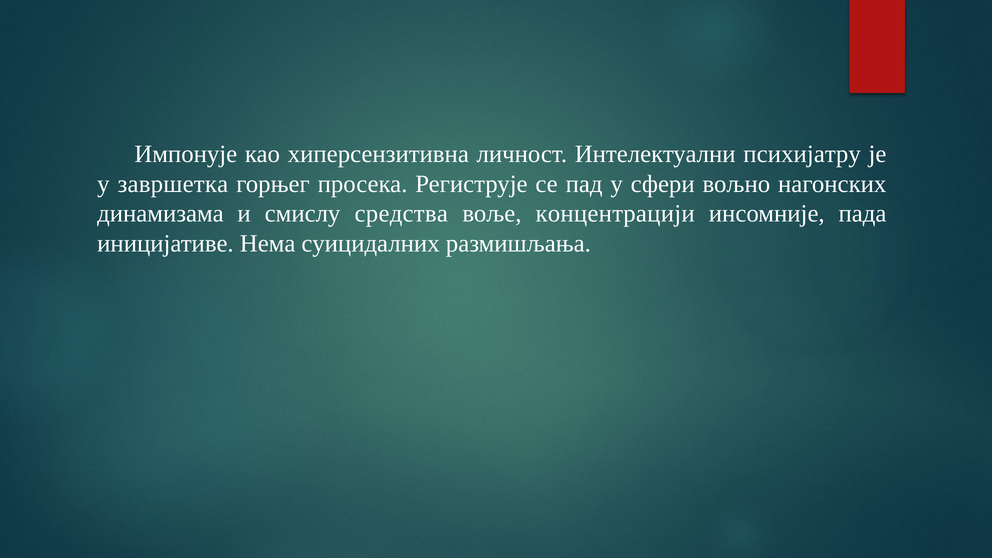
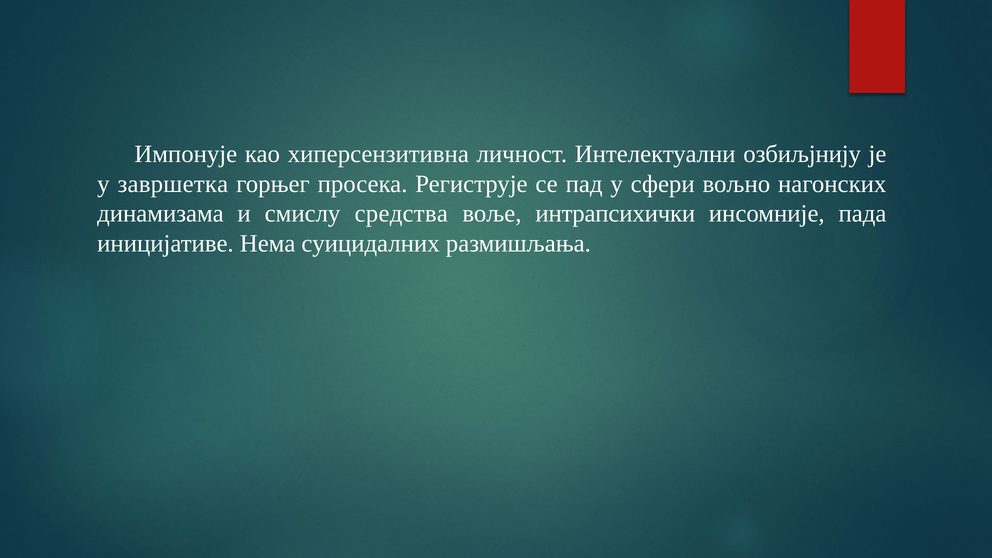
психијатру: психијатру -> озбиљјнију (802, 154)
концентрацији: концентрацији -> интрапсихички (615, 214)
